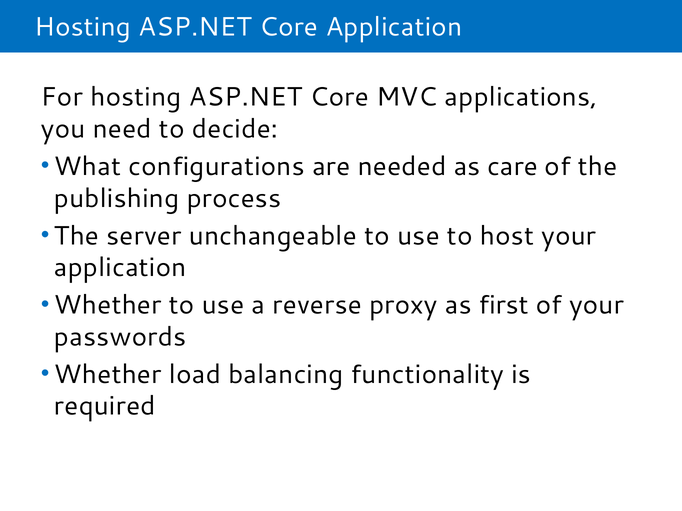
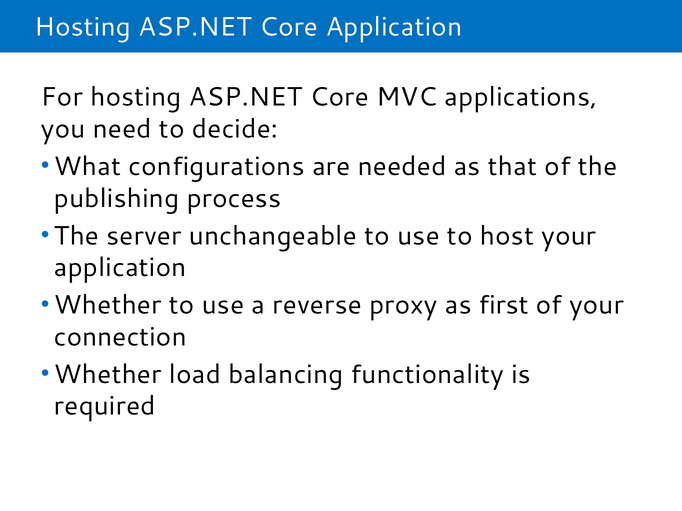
care: care -> that (512, 167)
passwords: passwords -> connection (120, 337)
